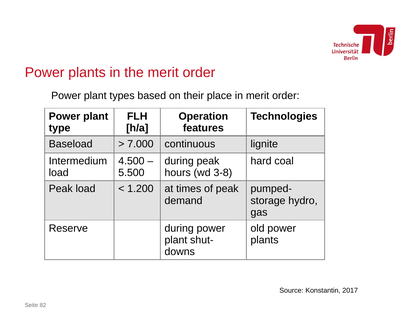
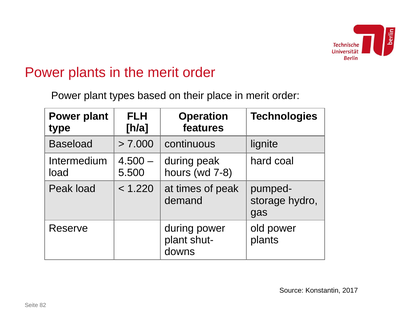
3-8: 3-8 -> 7-8 (223, 173)
1.200: 1.200 -> 1.220 (140, 189)
